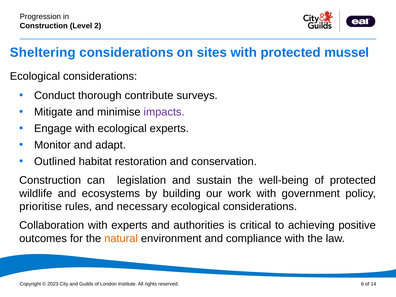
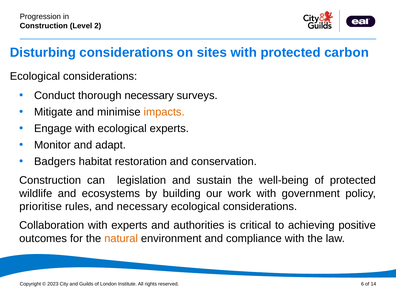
Sheltering: Sheltering -> Disturbing (43, 53)
mussel: mussel -> carbon (347, 53)
thorough contribute: contribute -> necessary (149, 96)
impacts colour: purple -> orange (164, 112)
Outlined: Outlined -> Badgers (55, 162)
